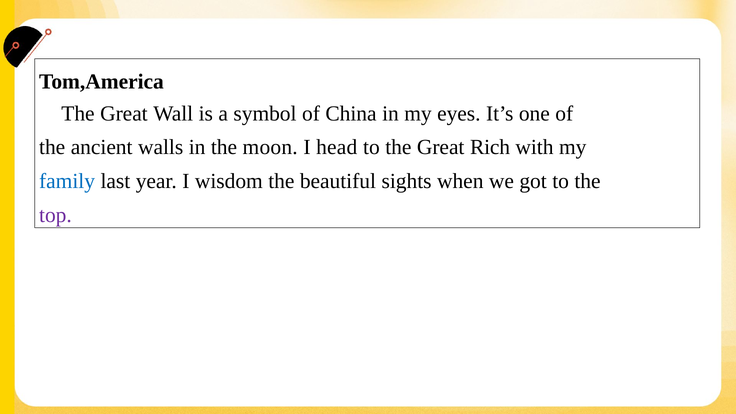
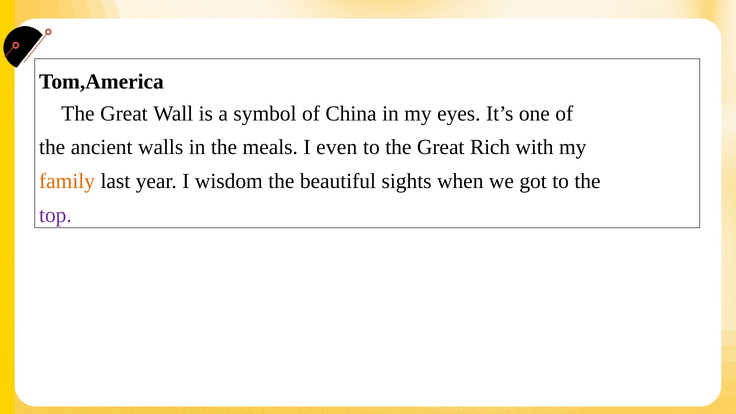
moon: moon -> meals (270, 147)
head: head -> even (337, 147)
family colour: blue -> orange (67, 181)
